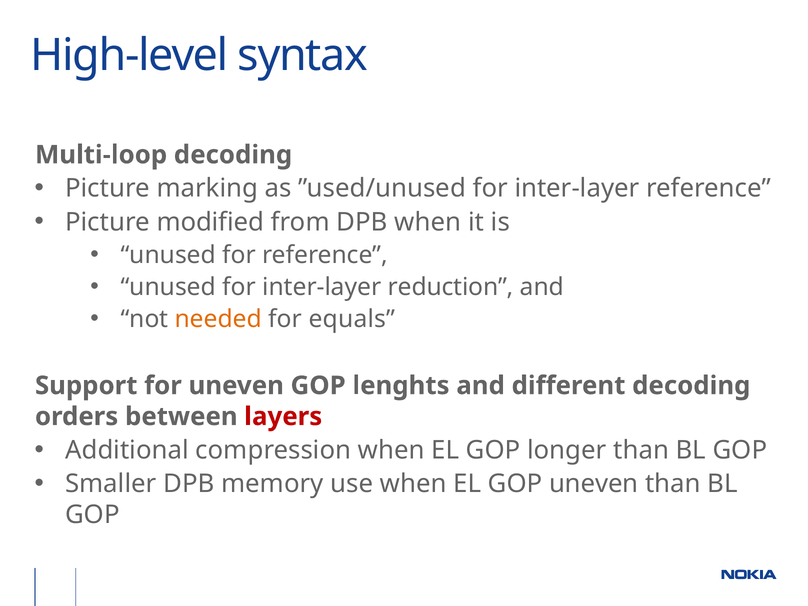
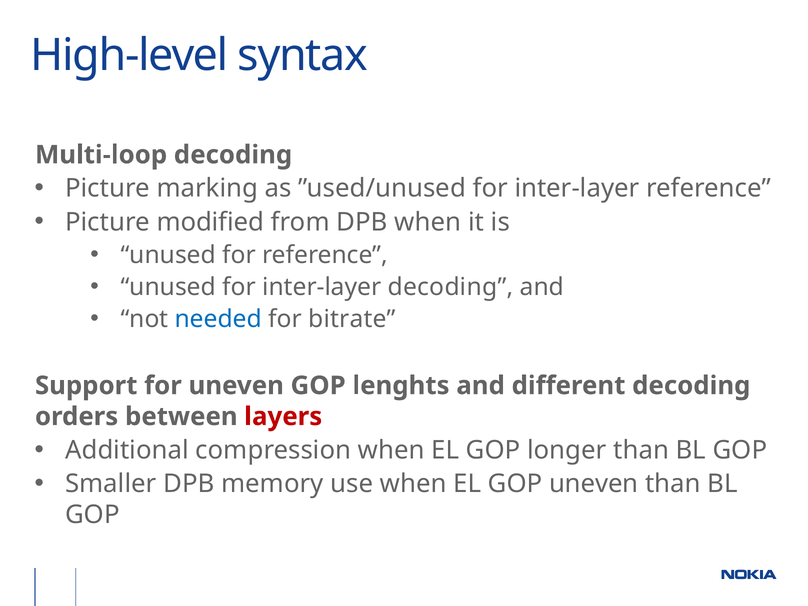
inter-layer reduction: reduction -> decoding (450, 287)
needed colour: orange -> blue (218, 319)
equals: equals -> bitrate (352, 319)
